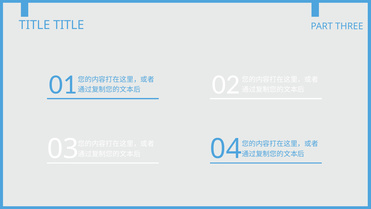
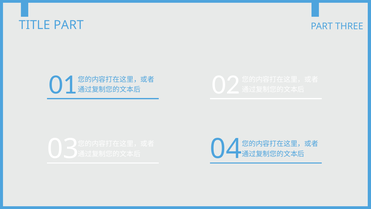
TITLE TITLE: TITLE -> PART (69, 25)
